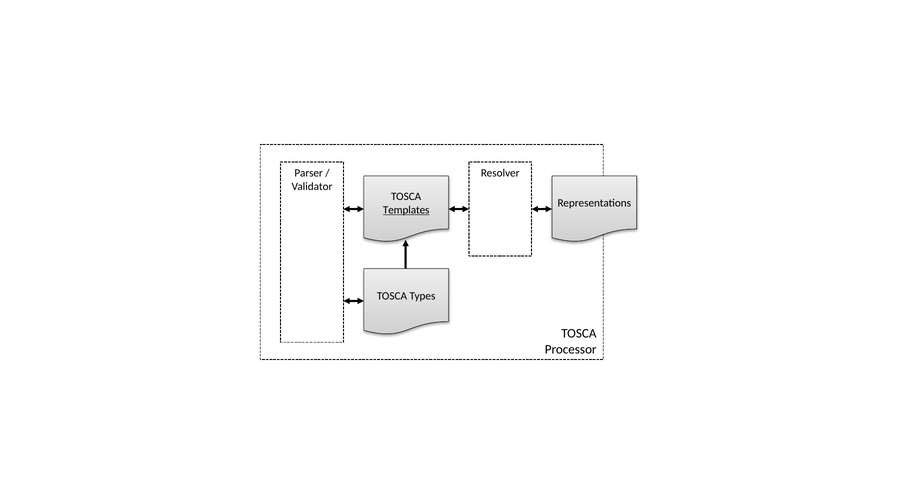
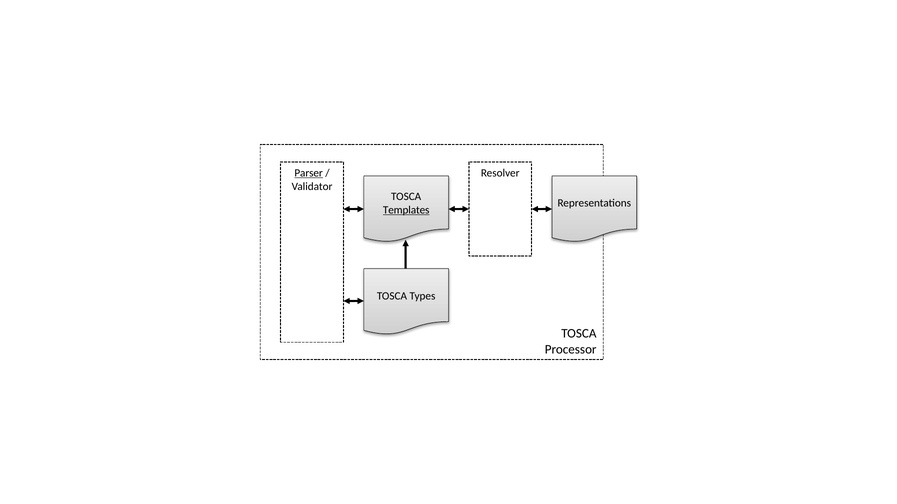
Parser underline: none -> present (309, 173)
